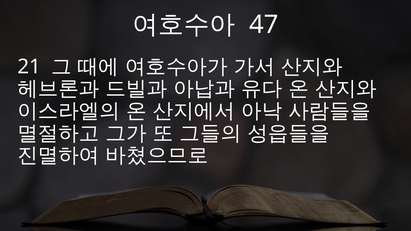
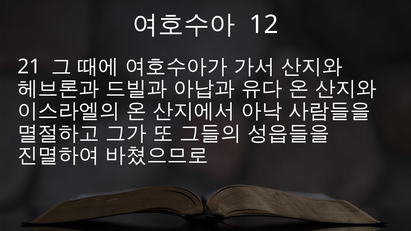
47: 47 -> 12 (264, 25)
